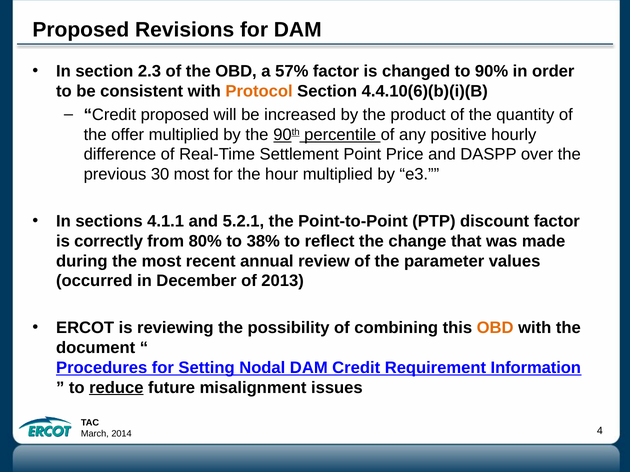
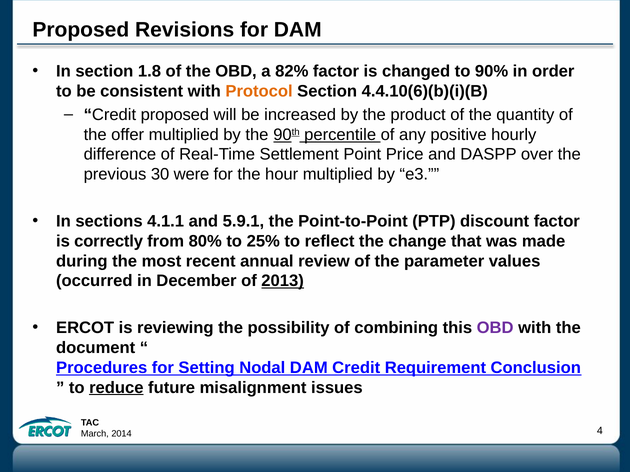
2.3: 2.3 -> 1.8 (150, 71)
57%: 57% -> 82% (292, 71)
30 most: most -> were (191, 175)
5.2.1: 5.2.1 -> 5.9.1 (243, 221)
38%: 38% -> 25% (263, 241)
2013 underline: none -> present (283, 281)
OBD colour: orange -> purple (495, 328)
Information: Information -> Conclusion (536, 368)
